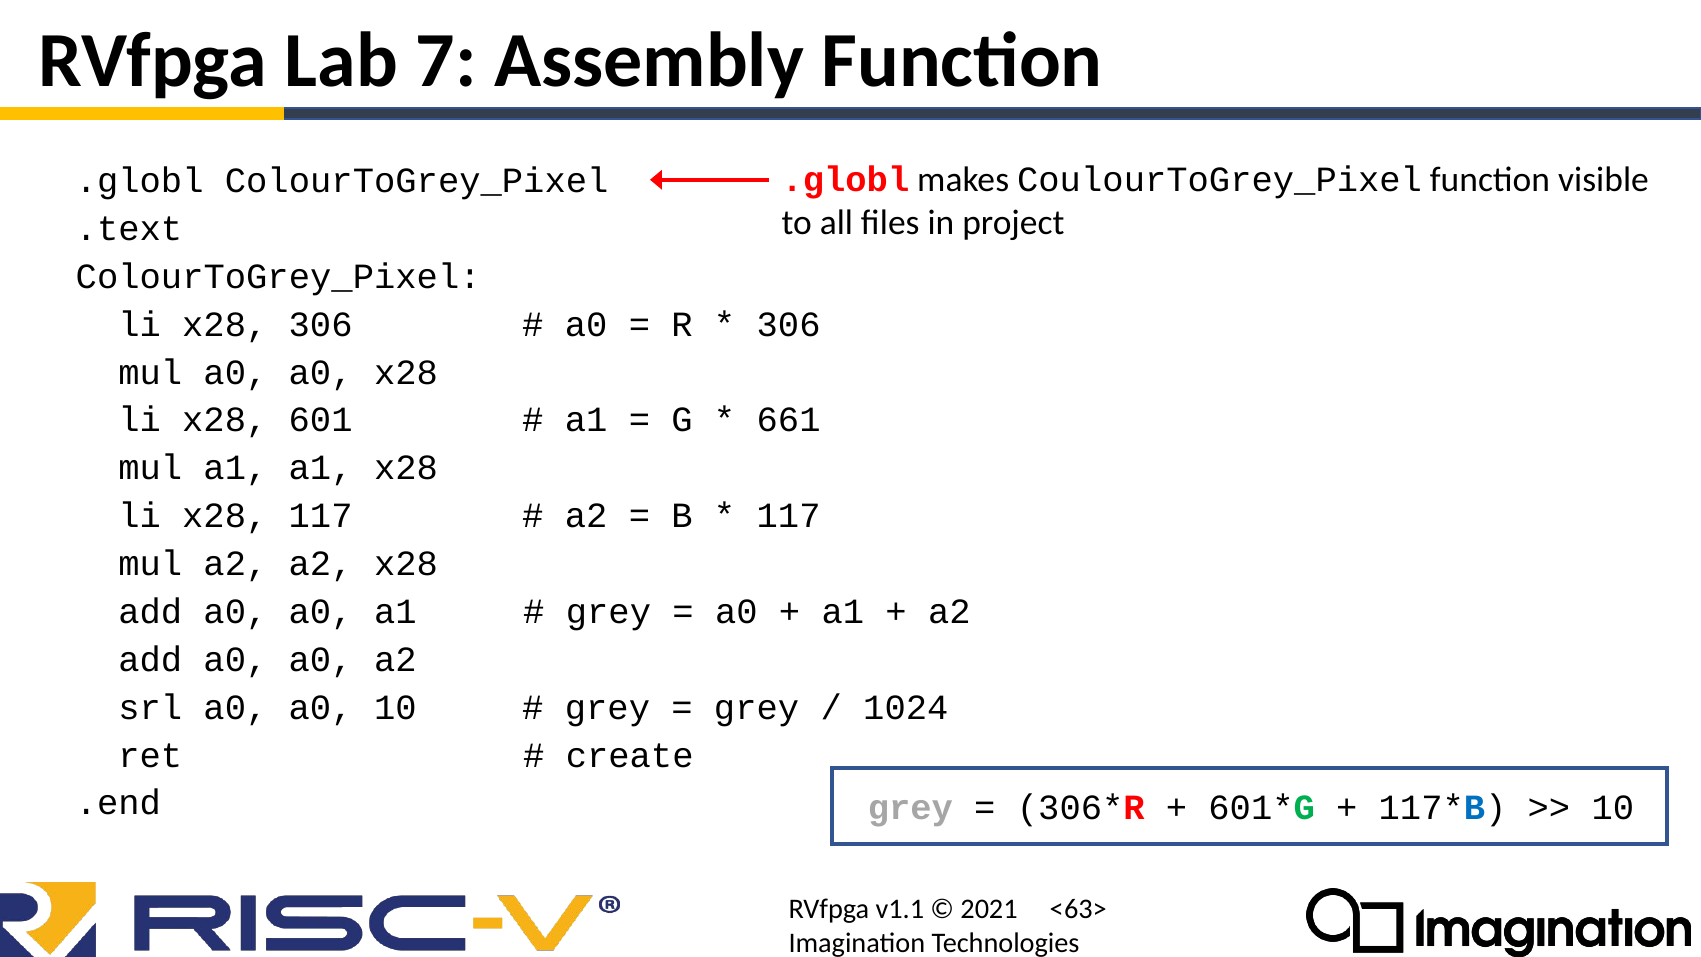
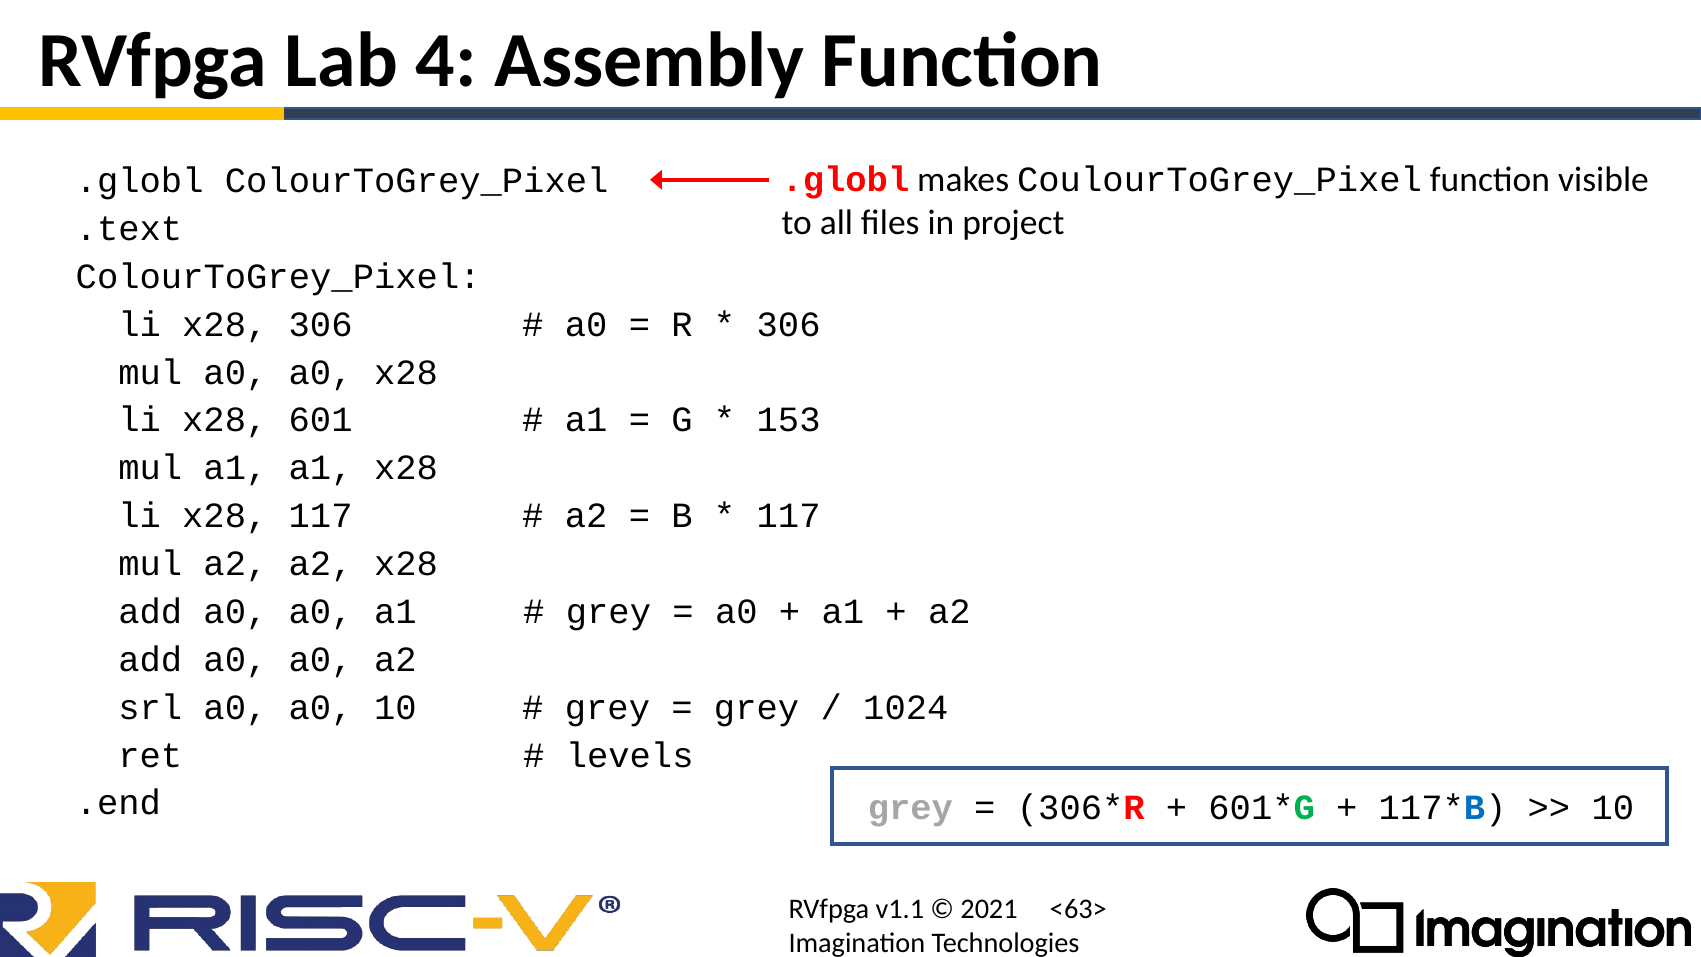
7: 7 -> 4 (446, 60)
661: 661 -> 153 (789, 420)
create: create -> levels (630, 755)
